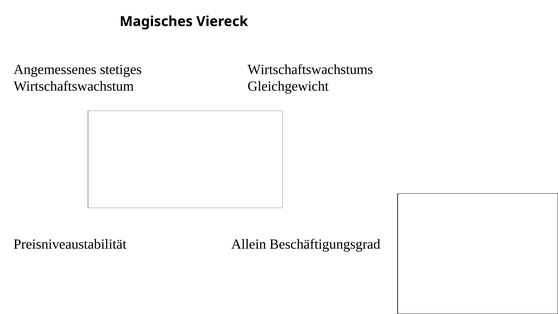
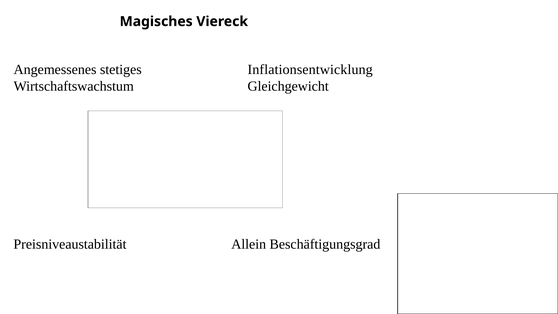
Wirtschaftswachstums: Wirtschaftswachstums -> Inflationsentwicklung (310, 70)
